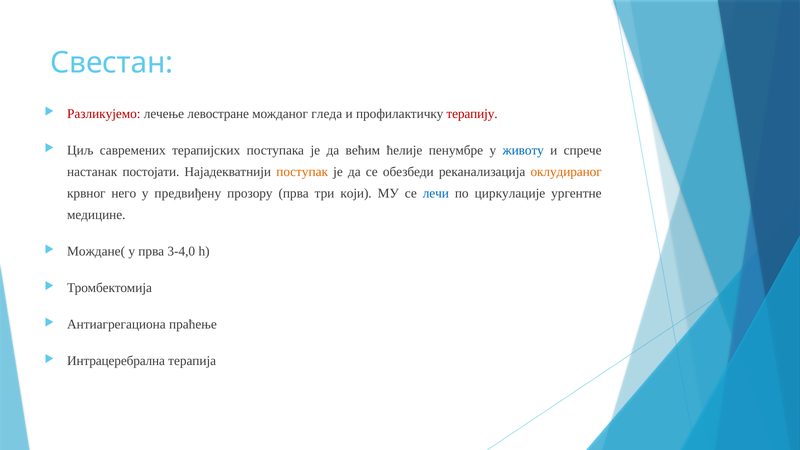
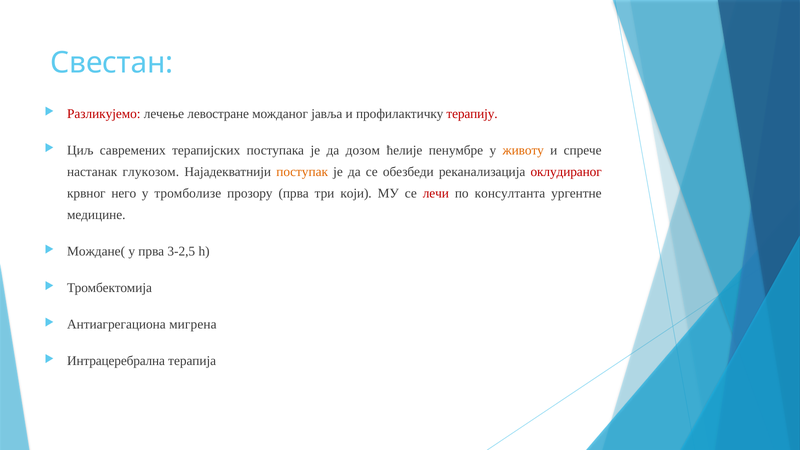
гледа: гледа -> јавља (327, 114)
већим: већим -> дозом (363, 150)
животу colour: blue -> orange (523, 150)
постојати: постојати -> глукозом (151, 172)
оклудираног colour: orange -> red (566, 172)
предвиђену: предвиђену -> тромболизе (188, 193)
лечи colour: blue -> red (436, 193)
циркулације: циркулације -> консултанта (510, 193)
3-4,0: 3-4,0 -> 3-2,5 (181, 251)
праћење: праћење -> мигрена (193, 324)
